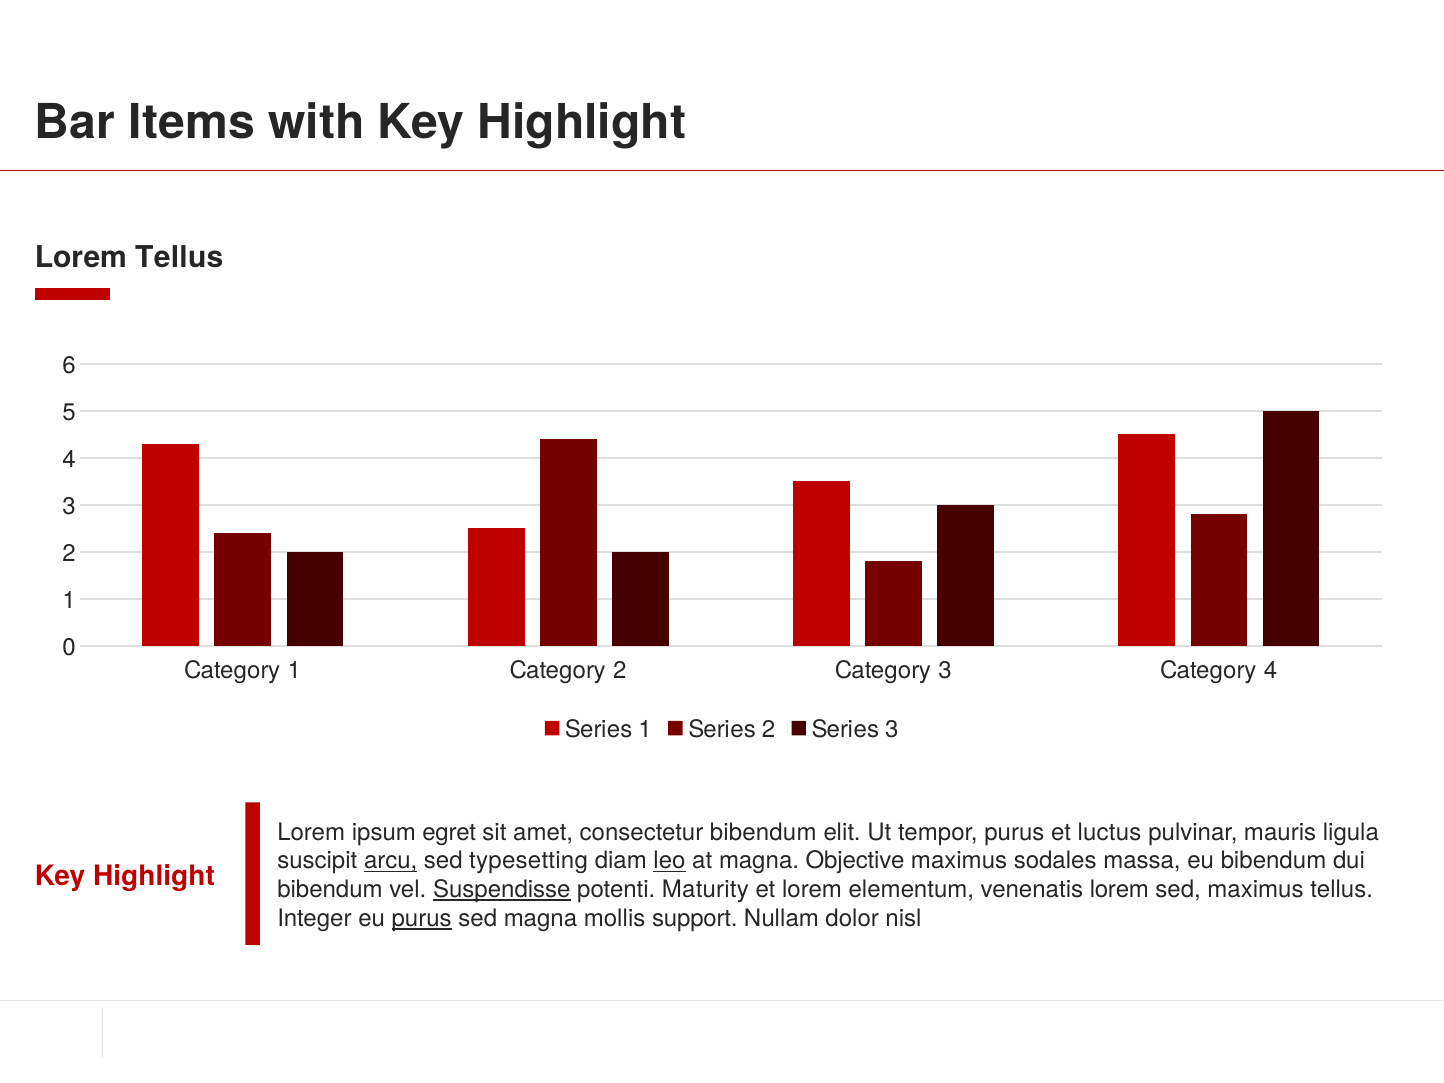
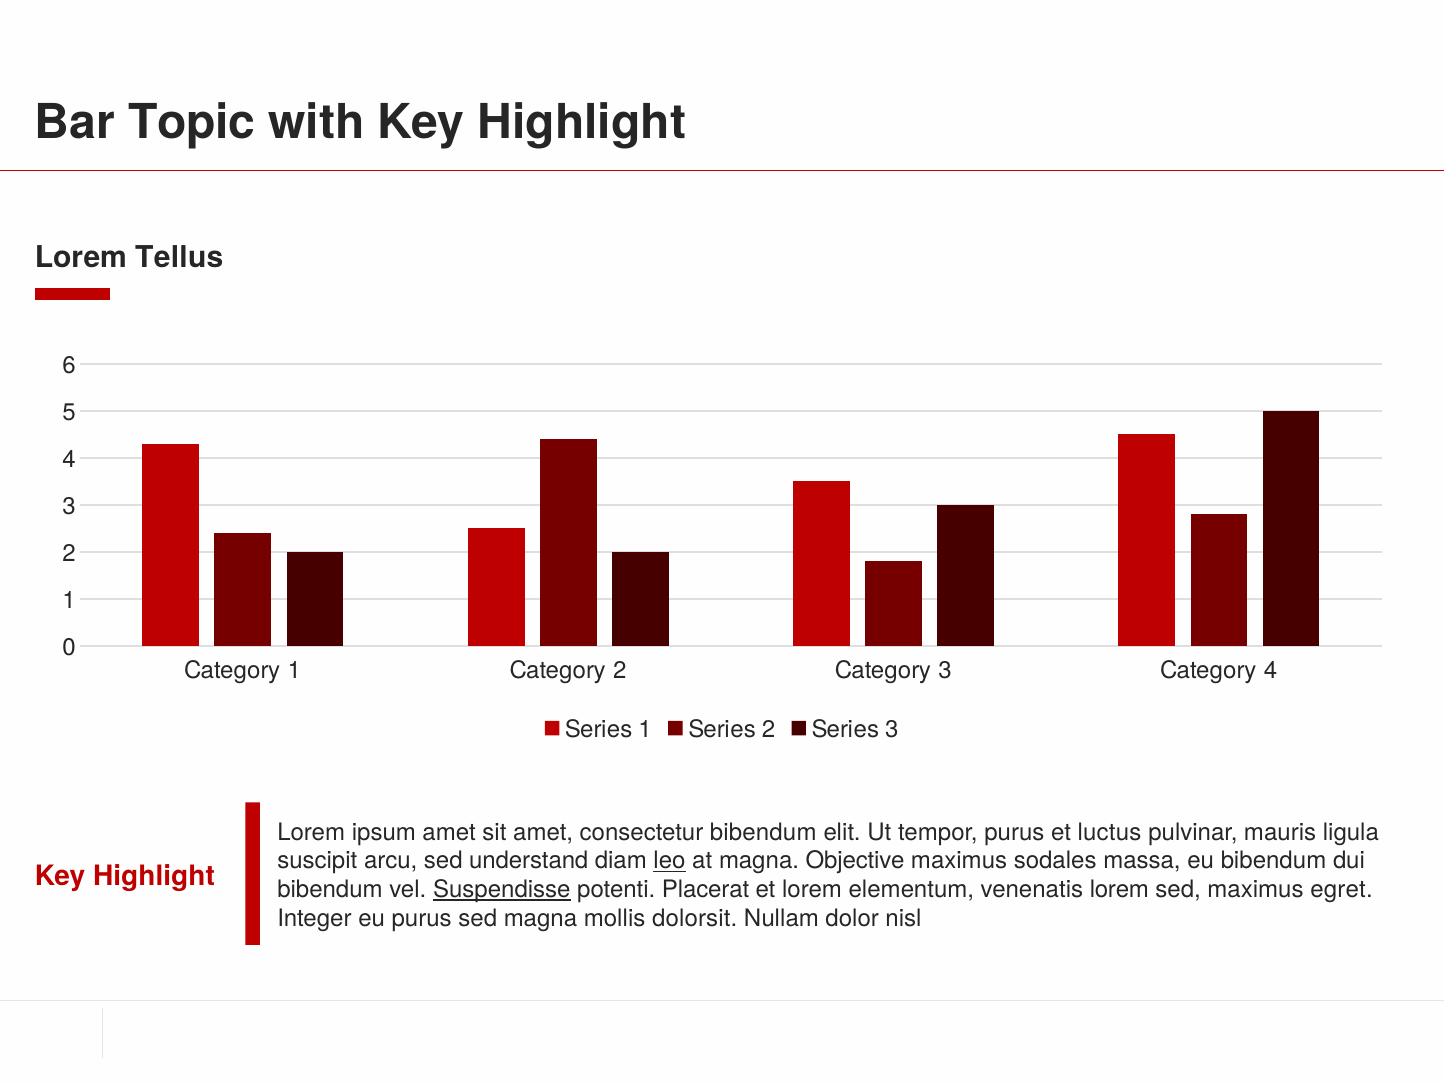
Items: Items -> Topic (192, 123)
ipsum egret: egret -> amet (449, 832)
arcu underline: present -> none (391, 861)
typesetting: typesetting -> understand (529, 861)
Maturity: Maturity -> Placerat (706, 890)
maximus tellus: tellus -> egret (1341, 890)
purus underline: present -> none (422, 919)
support: support -> dolorsit (695, 919)
